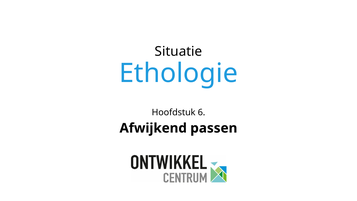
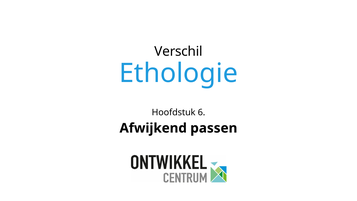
Situatie: Situatie -> Verschil (179, 51)
